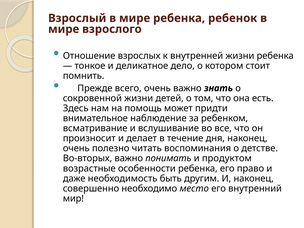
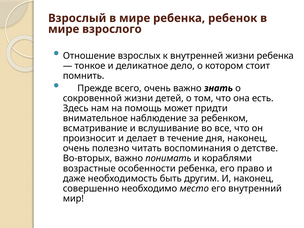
продуктом: продуктом -> кораблями (227, 158)
